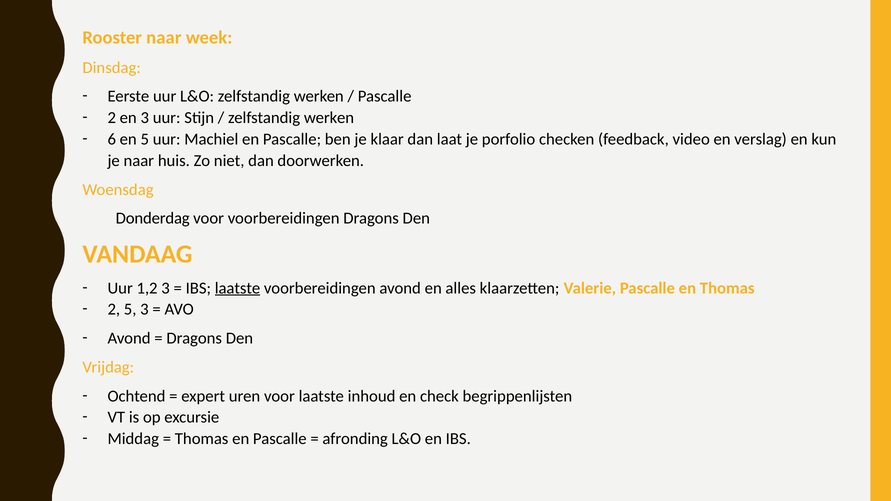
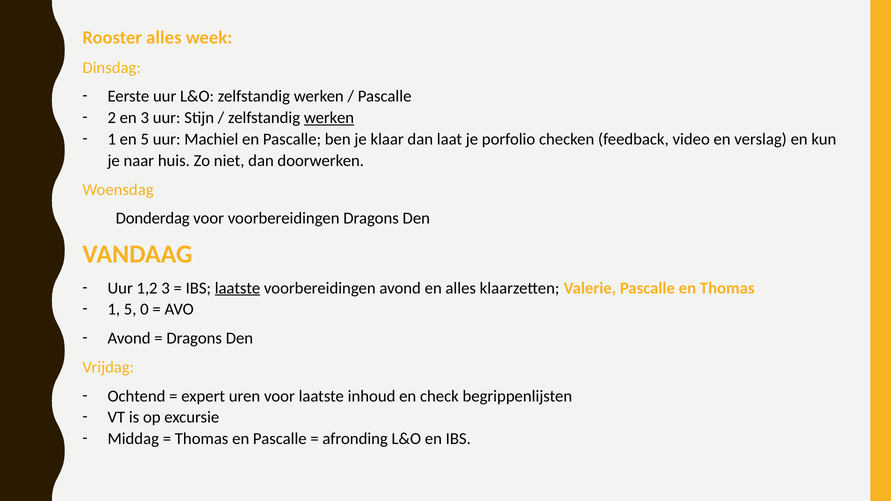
Rooster naar: naar -> alles (164, 38)
werken underline: none -> present (329, 118)
6: 6 -> 1 (112, 139)
2: 2 -> 1 (114, 310)
5 3: 3 -> 0 (144, 310)
